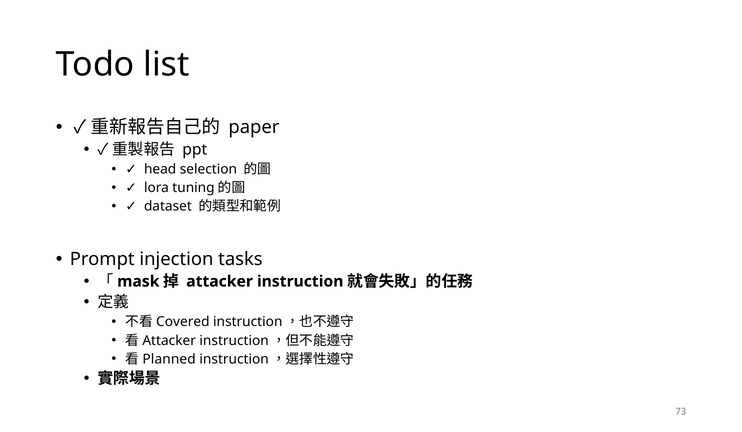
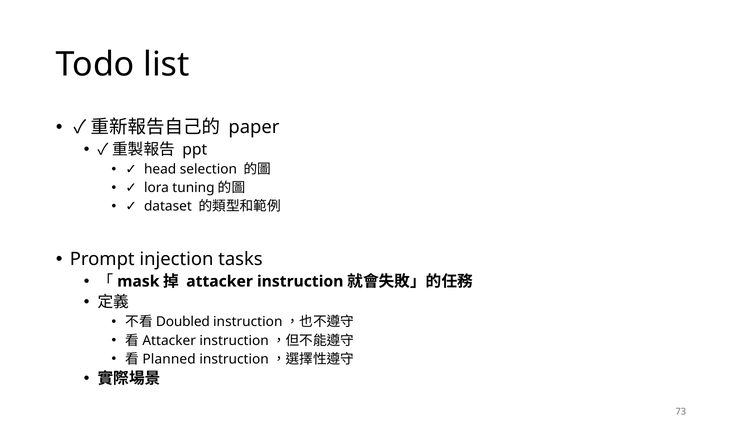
Covered: Covered -> Doubled (183, 322)
